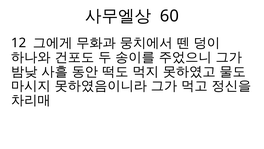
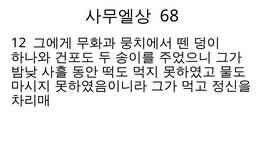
60: 60 -> 68 (169, 16)
